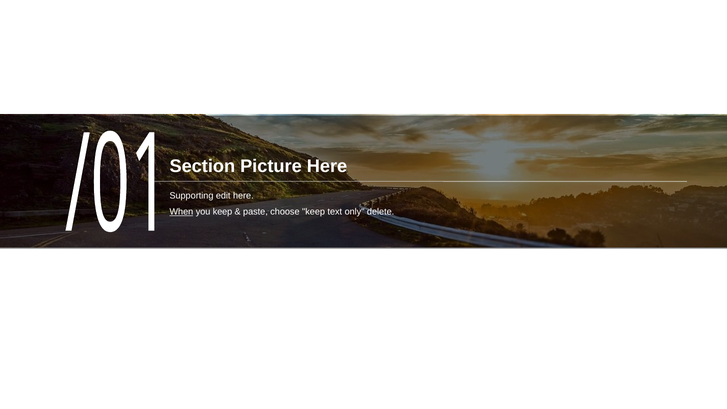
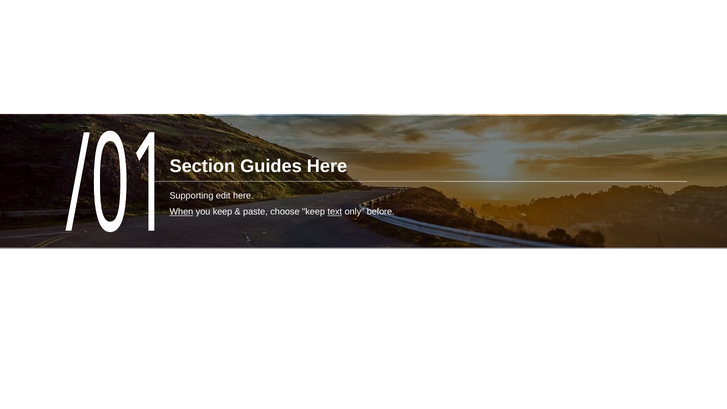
Picture: Picture -> Guides (271, 166)
text underline: none -> present (335, 212)
delete: delete -> before (381, 212)
